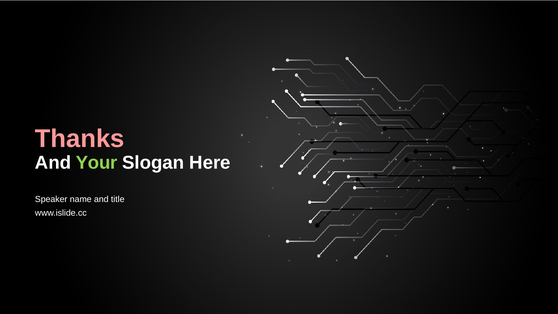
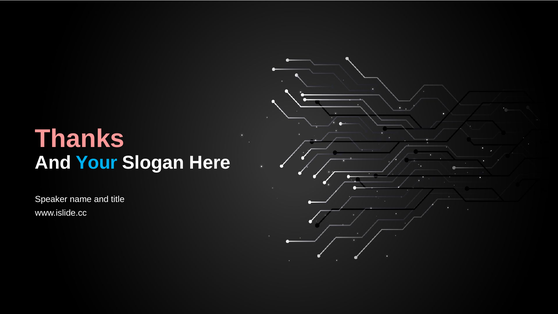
Your colour: light green -> light blue (97, 163)
